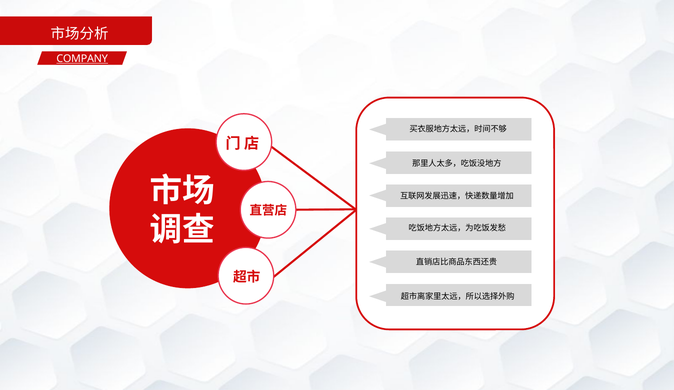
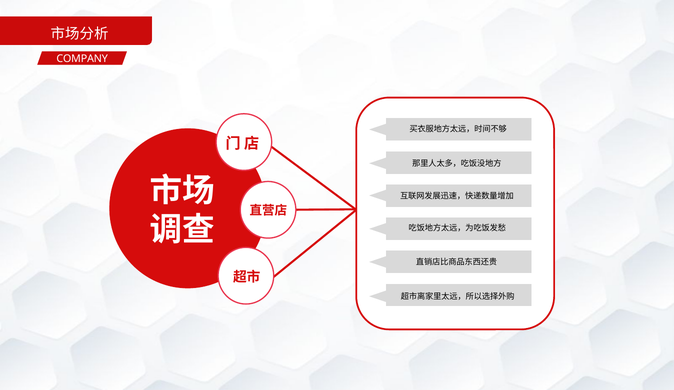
COMPANY underline: present -> none (82, 59)
